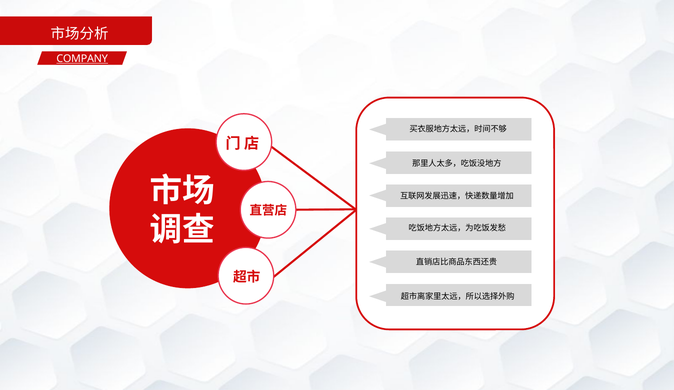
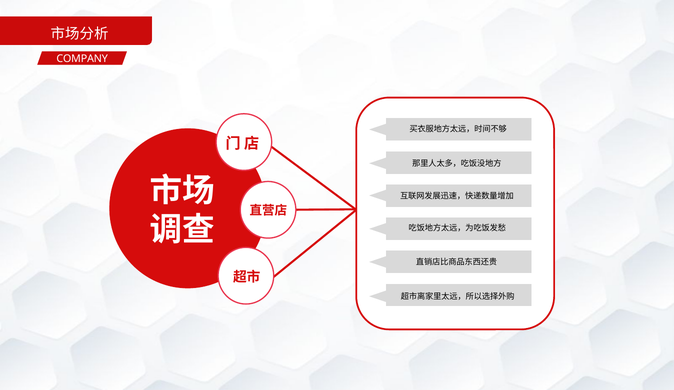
COMPANY underline: present -> none (82, 59)
